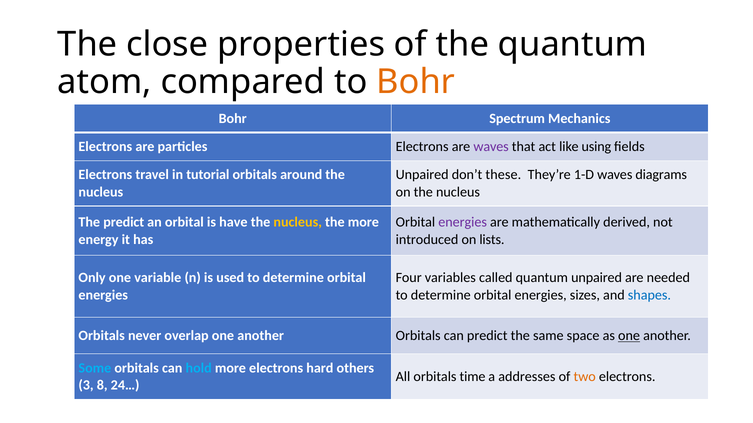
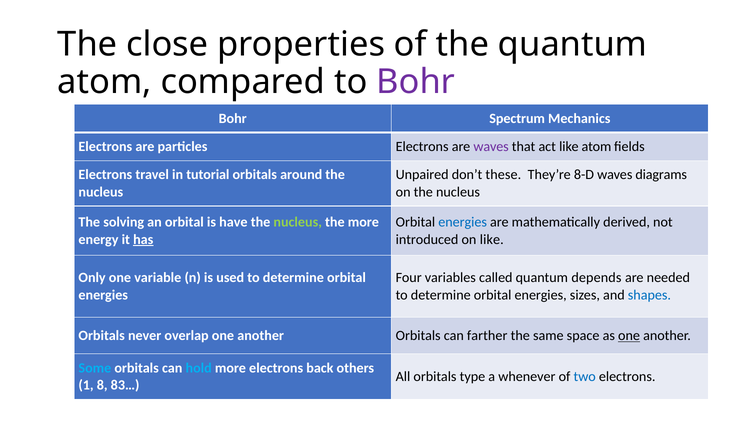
Bohr colour: orange -> purple (416, 82)
like using: using -> atom (596, 147)
1-D: 1-D -> 8-D (584, 175)
The predict: predict -> solving (124, 222)
nucleus colour: yellow -> light green (298, 222)
energies colour: purple -> blue (463, 222)
has underline: none -> present (143, 240)
on lists: lists -> like (492, 240)
quantum unpaired: unpaired -> depends (596, 278)
can predict: predict -> farther (487, 336)
hard: hard -> back (320, 369)
time: time -> type (472, 377)
addresses: addresses -> whenever (527, 377)
two colour: orange -> blue (585, 377)
3: 3 -> 1 (86, 386)
24…: 24… -> 83… (125, 386)
